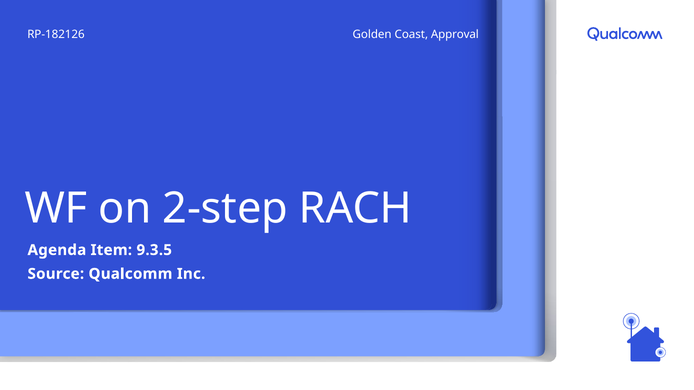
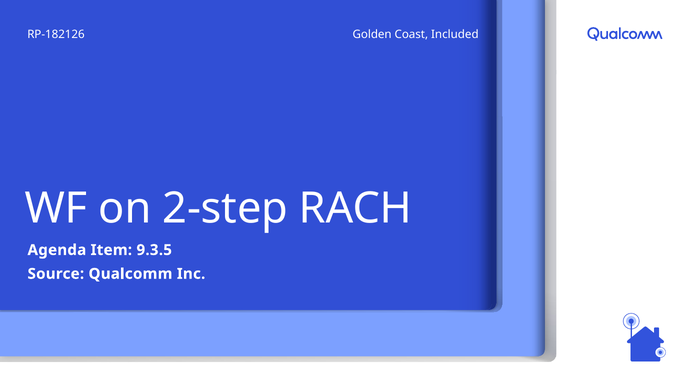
Approval: Approval -> Included (455, 35)
